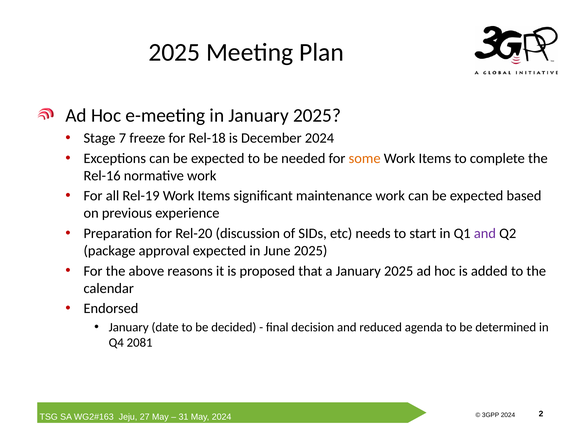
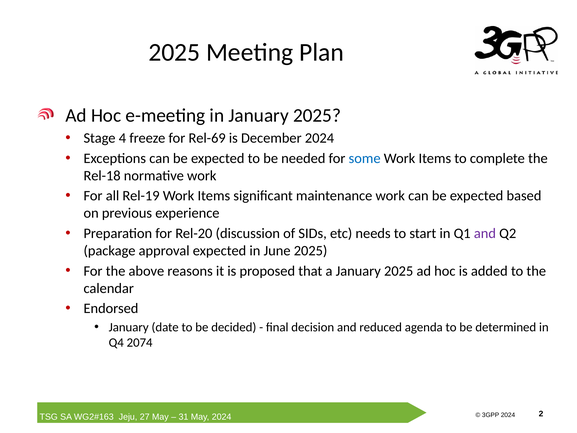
7: 7 -> 4 (122, 138)
Rel-18: Rel-18 -> Rel-69 (207, 138)
some colour: orange -> blue (365, 158)
Rel-16: Rel-16 -> Rel-18 (102, 176)
2081: 2081 -> 2074 (140, 342)
